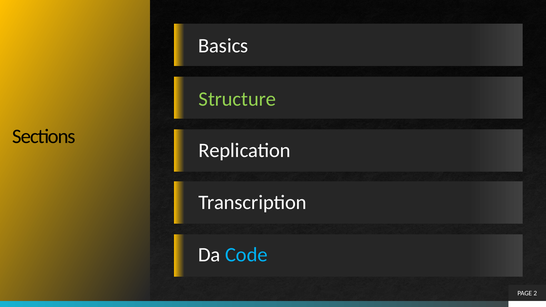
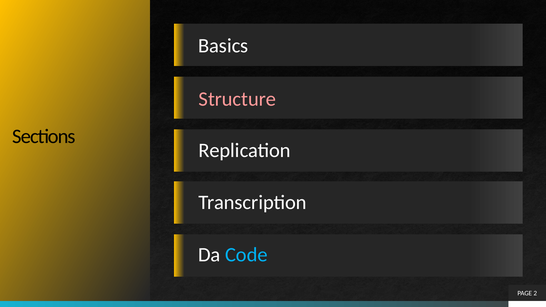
Structure colour: light green -> pink (237, 99)
